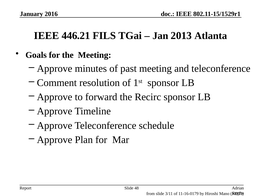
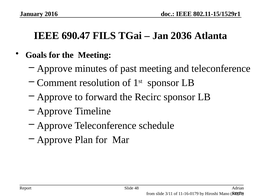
446.21: 446.21 -> 690.47 (76, 36)
2013: 2013 -> 2036 (181, 36)
